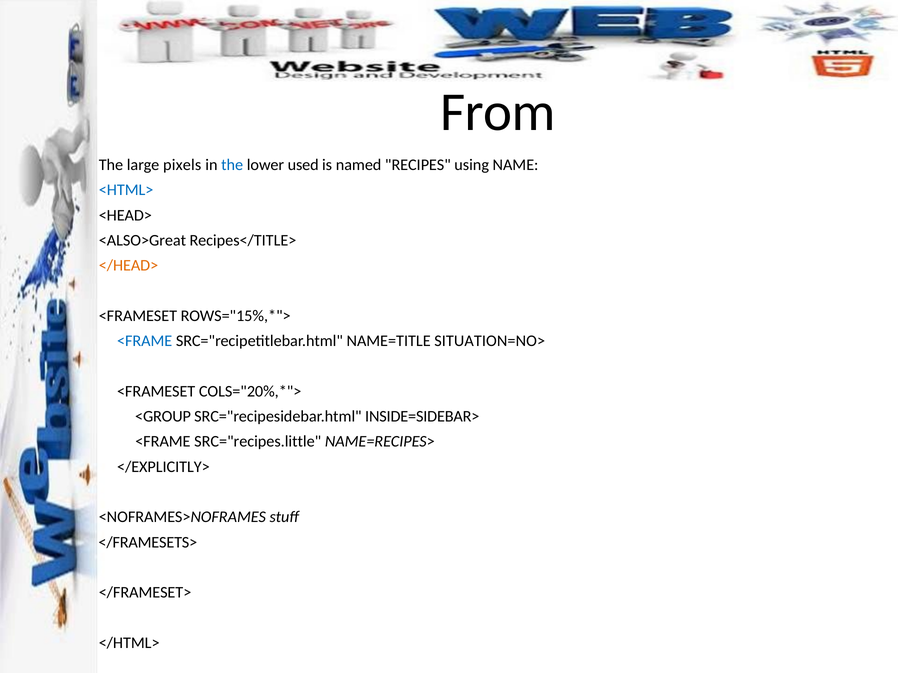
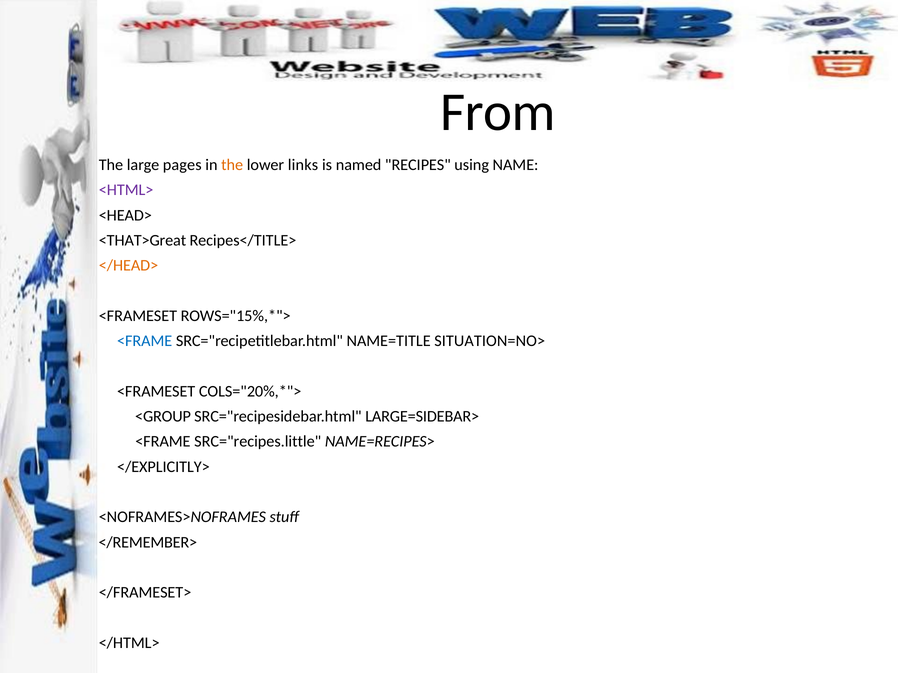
pixels: pixels -> pages (182, 165)
the colour: blue -> orange (232, 165)
used: used -> links (303, 165)
<HTML> colour: blue -> purple (126, 190)
<ALSO>Great: <ALSO>Great -> <THAT>Great (142, 241)
INSIDE=SIDEBAR>: INSIDE=SIDEBAR> -> LARGE=SIDEBAR> (422, 417)
</FRAMESETS>: </FRAMESETS> -> </REMEMBER> (148, 543)
